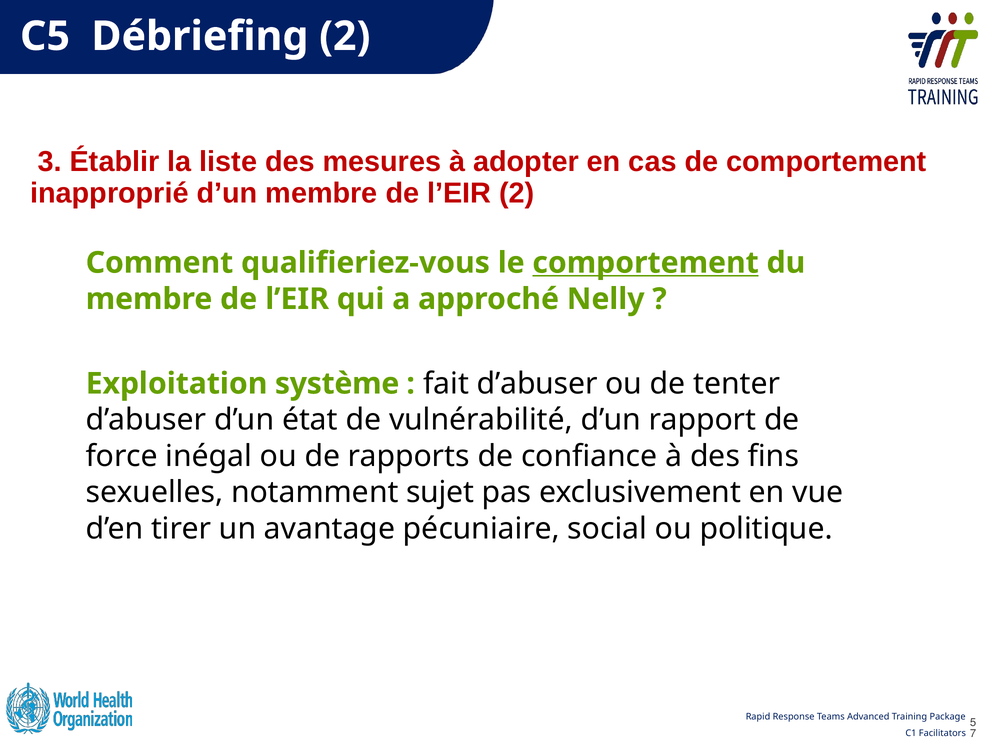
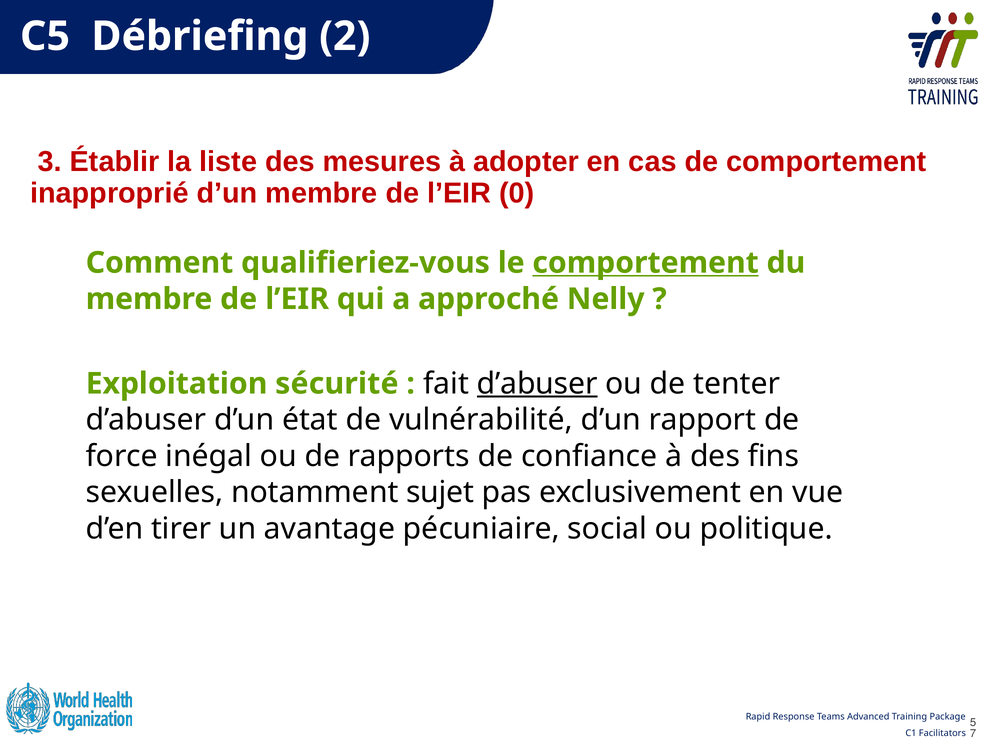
l’EIR 2: 2 -> 0 (517, 193)
système: système -> sécurité (337, 383)
d’abuser underline: none -> present (537, 383)
